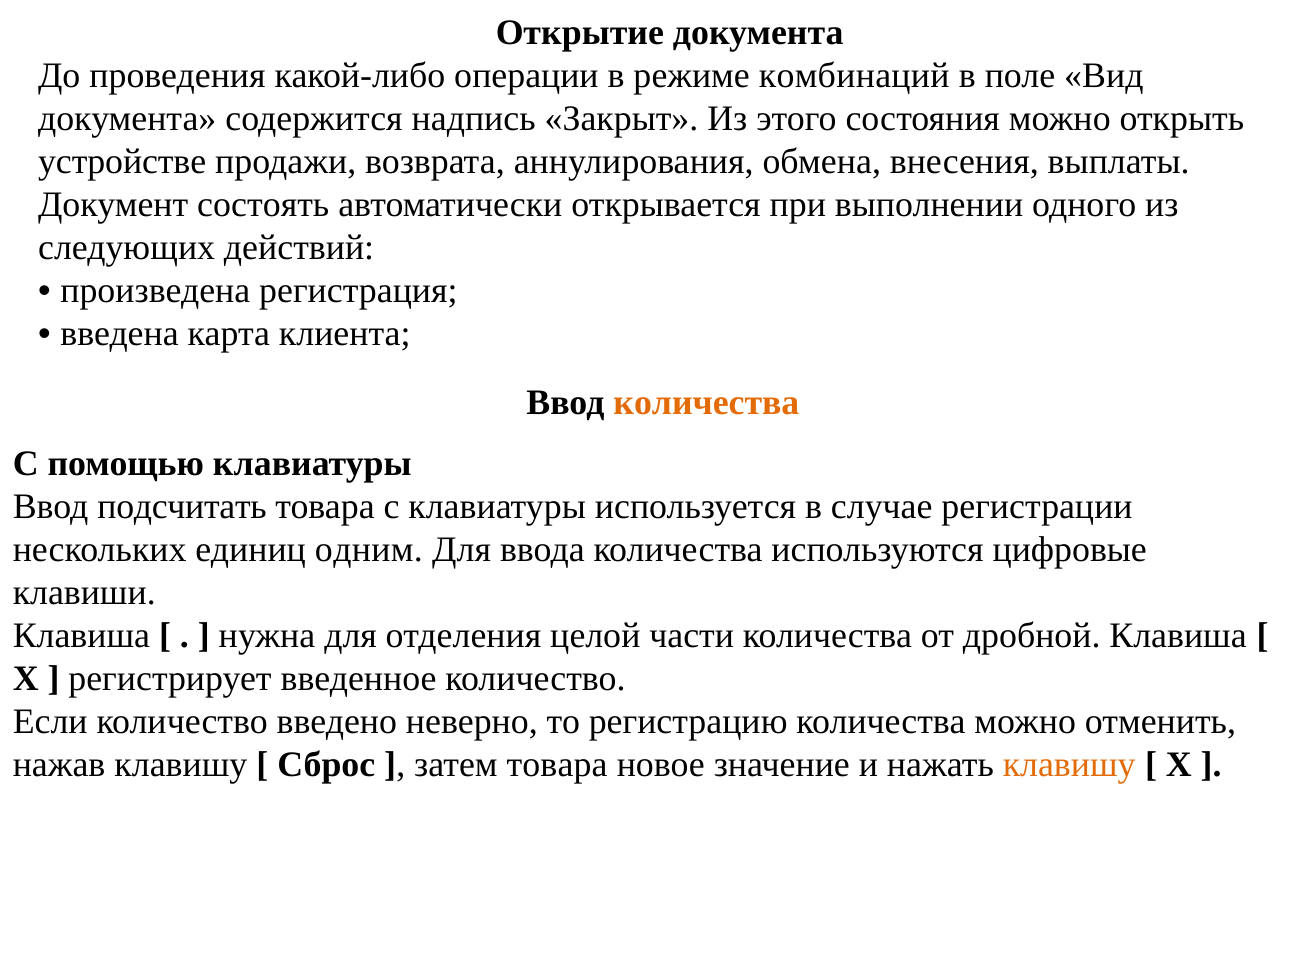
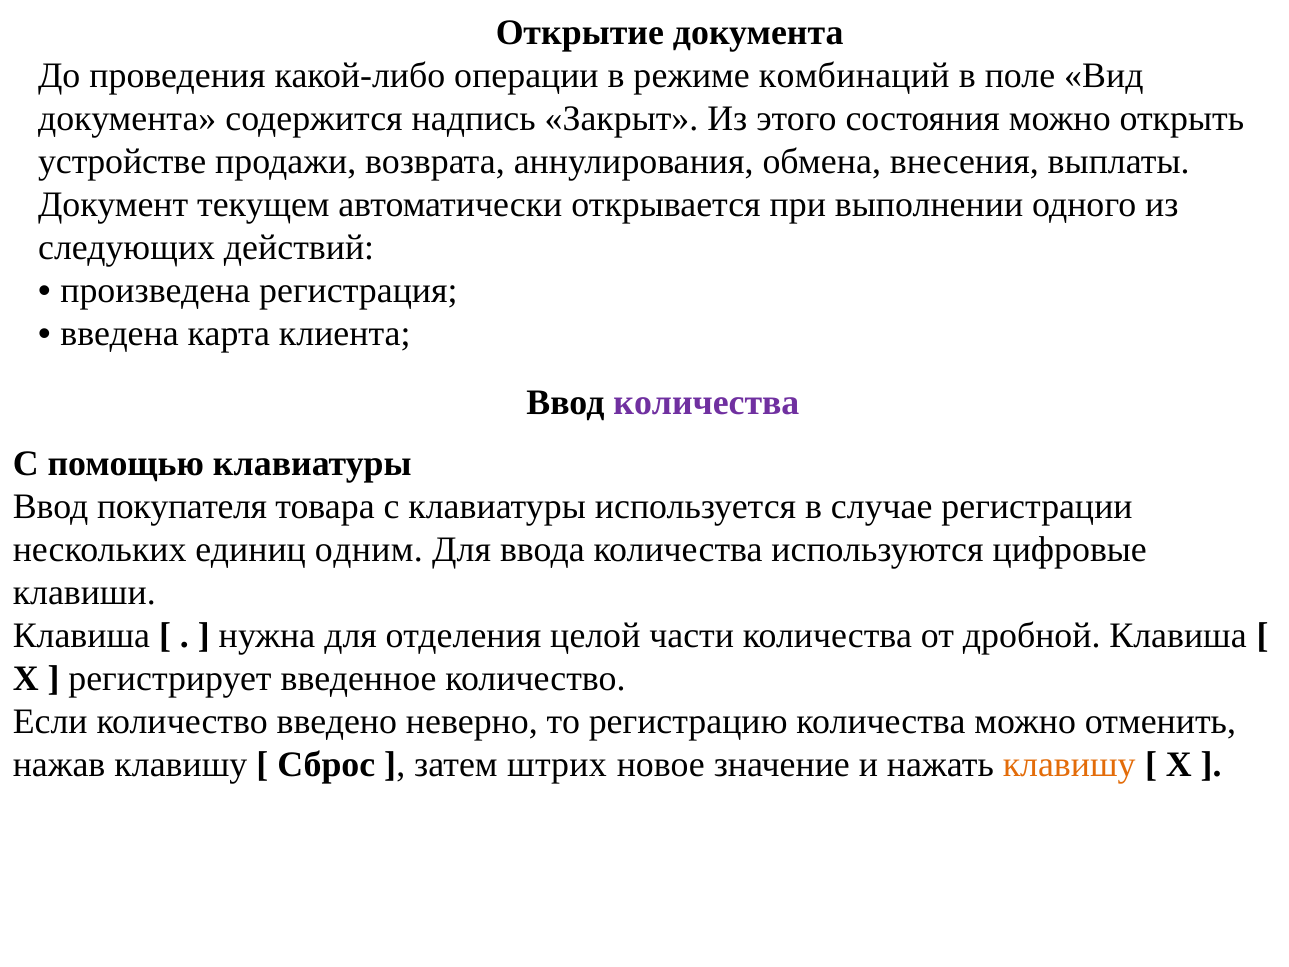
состоять: состоять -> текущем (263, 205)
количества colour: orange -> purple (706, 402)
подсчитать: подсчитать -> покупателя (182, 506)
затем товара: товара -> штрих (557, 764)
